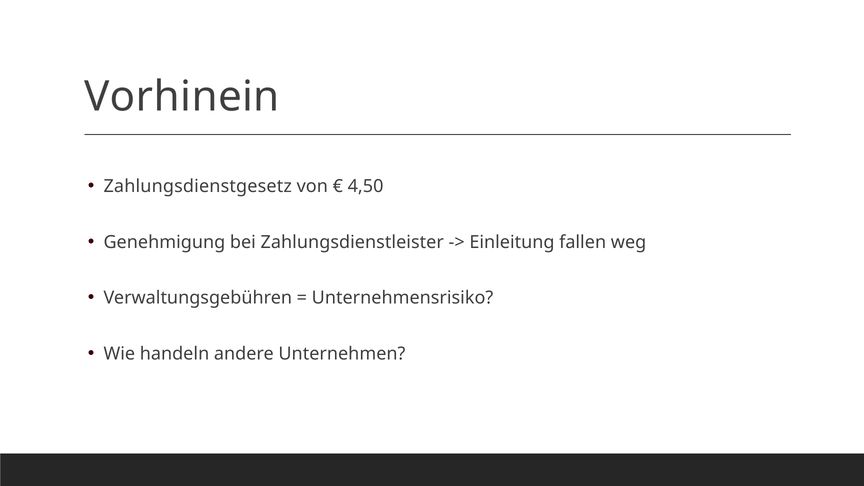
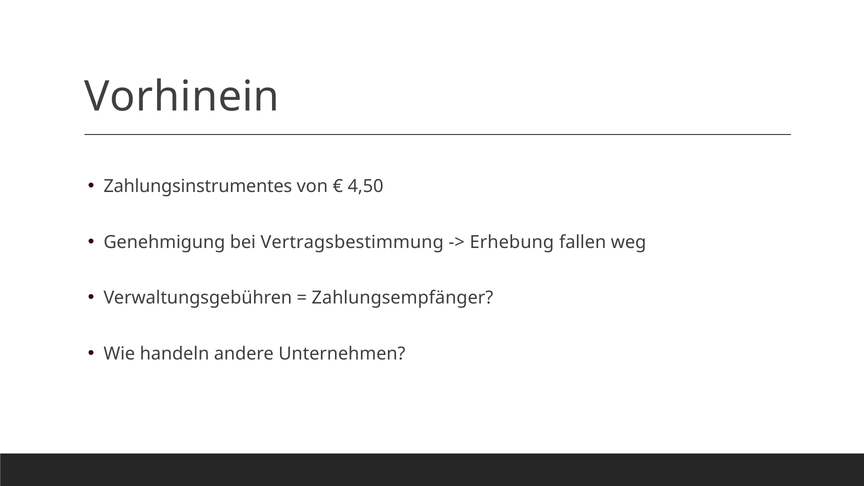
Zahlungsdienstgesetz: Zahlungsdienstgesetz -> Zahlungsinstrumentes (198, 186)
Zahlungsdienstleister: Zahlungsdienstleister -> Vertragsbestimmung (352, 242)
Einleitung: Einleitung -> Erhebung (512, 242)
Unternehmensrisiko: Unternehmensrisiko -> Zahlungsempfänger (402, 298)
